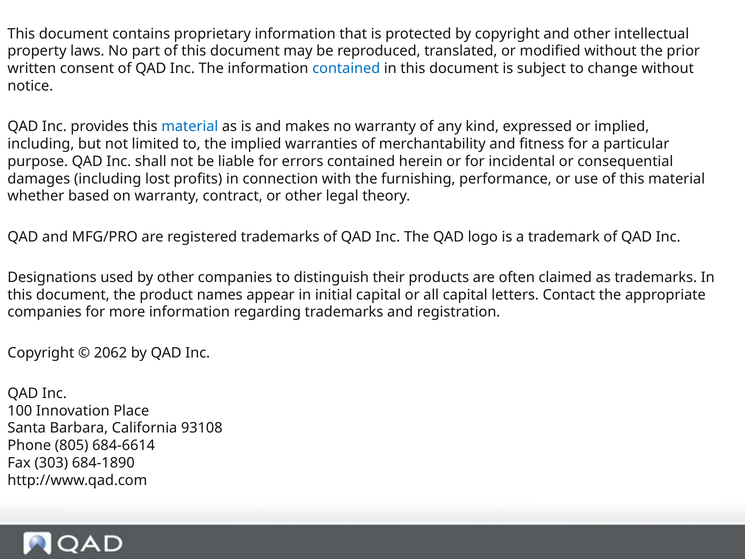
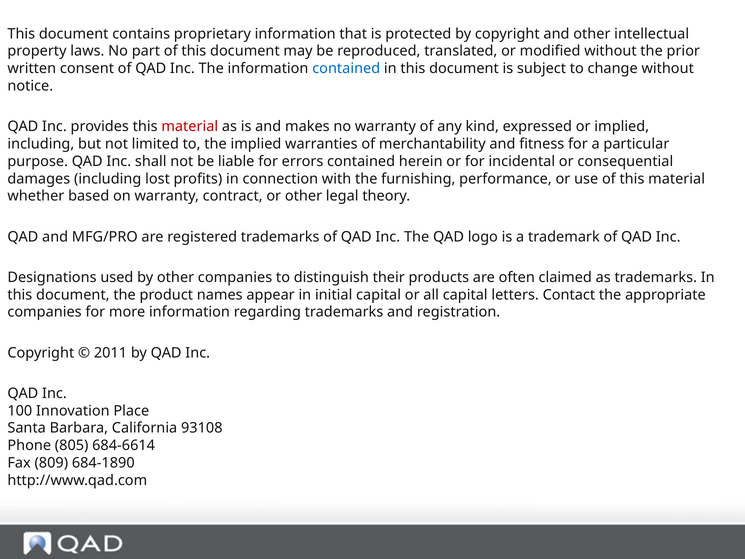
material colour: blue -> red (190, 127)
2062: 2062 -> 2011 (110, 353)
303: 303 -> 809 (51, 463)
